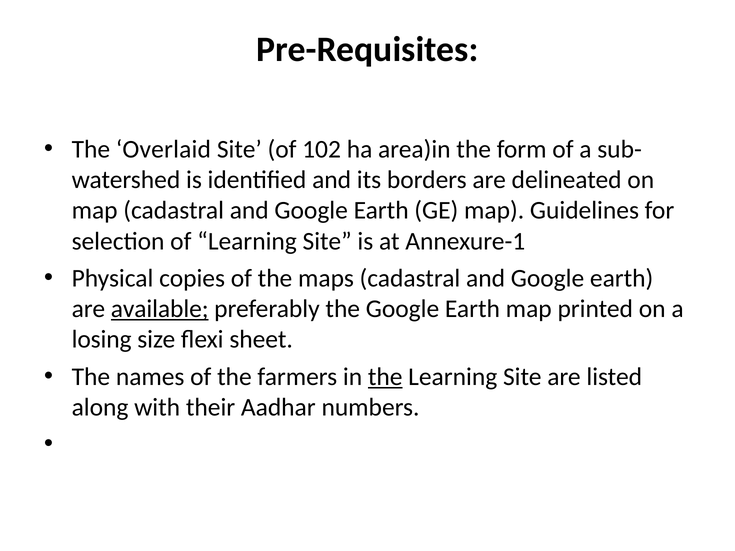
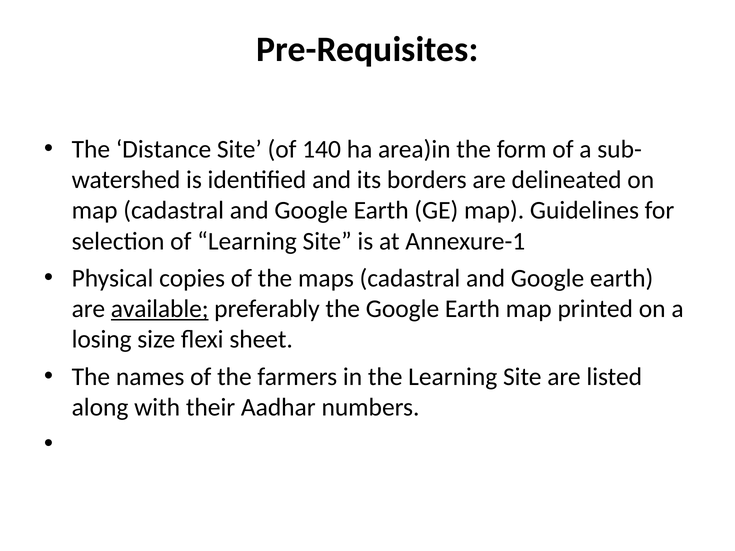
Overlaid: Overlaid -> Distance (164, 149)
102: 102 -> 140 (322, 149)
the underline: present -> none (385, 377)
